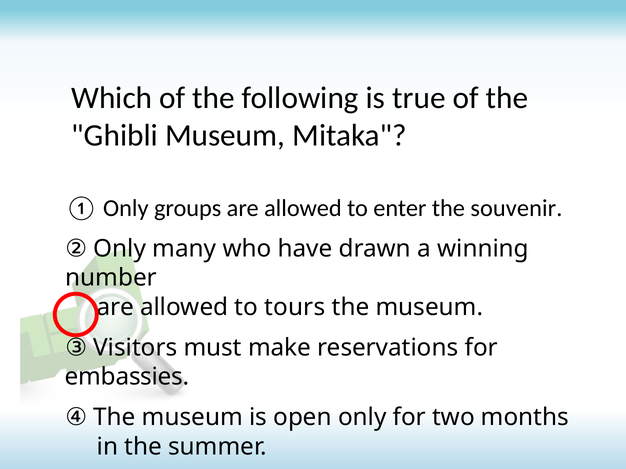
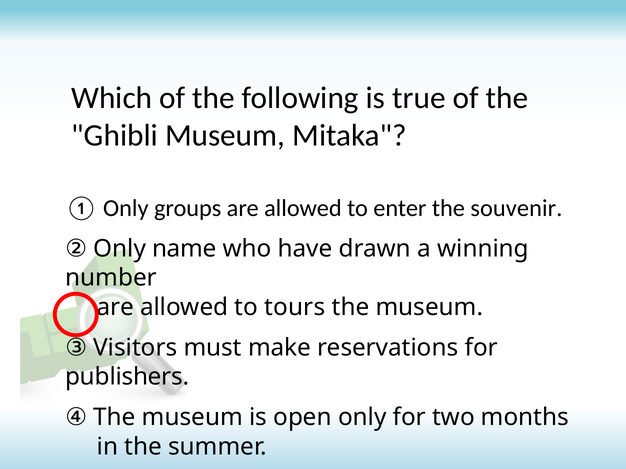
many: many -> name (184, 249)
embassies: embassies -> publishers (127, 377)
